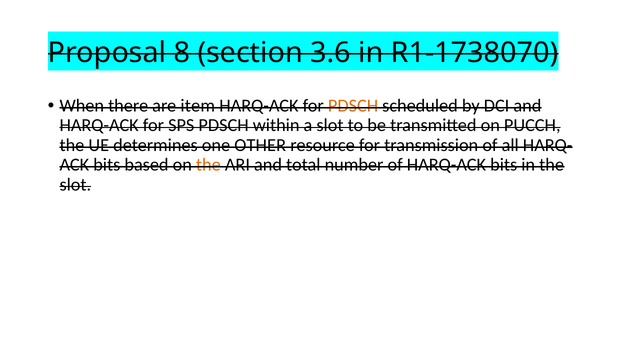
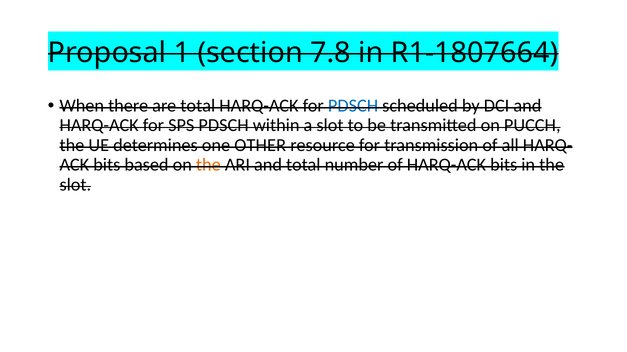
8: 8 -> 1 (182, 53)
3.6: 3.6 -> 7.8 (331, 53)
R1-1738070: R1-1738070 -> R1-1807664 (475, 53)
are item: item -> total (198, 106)
PDSCH colour: orange -> blue (353, 106)
